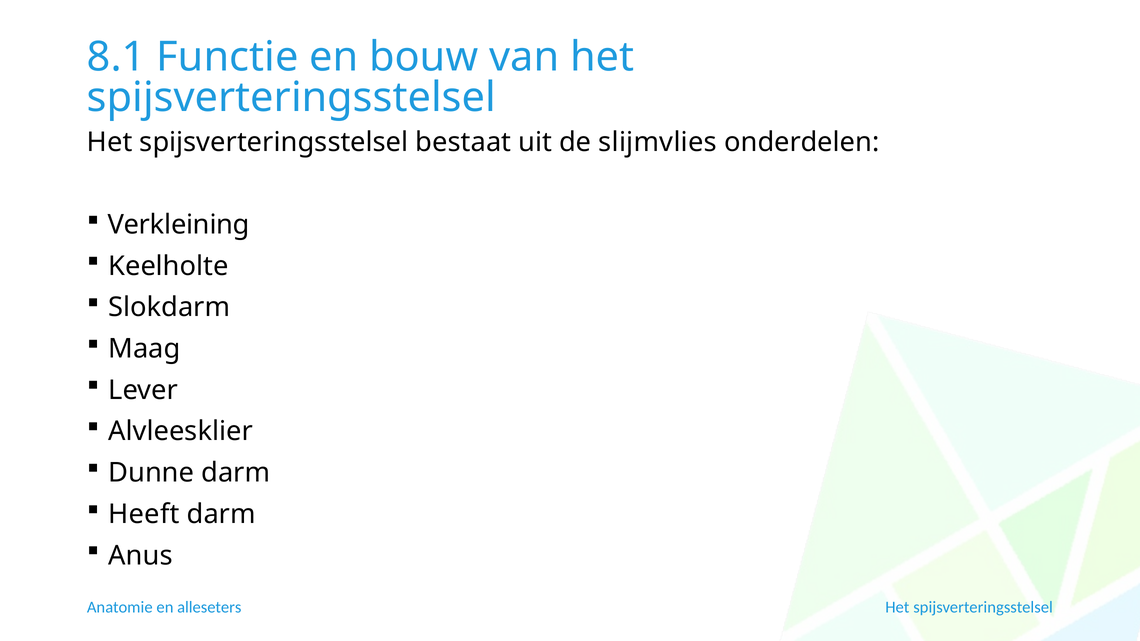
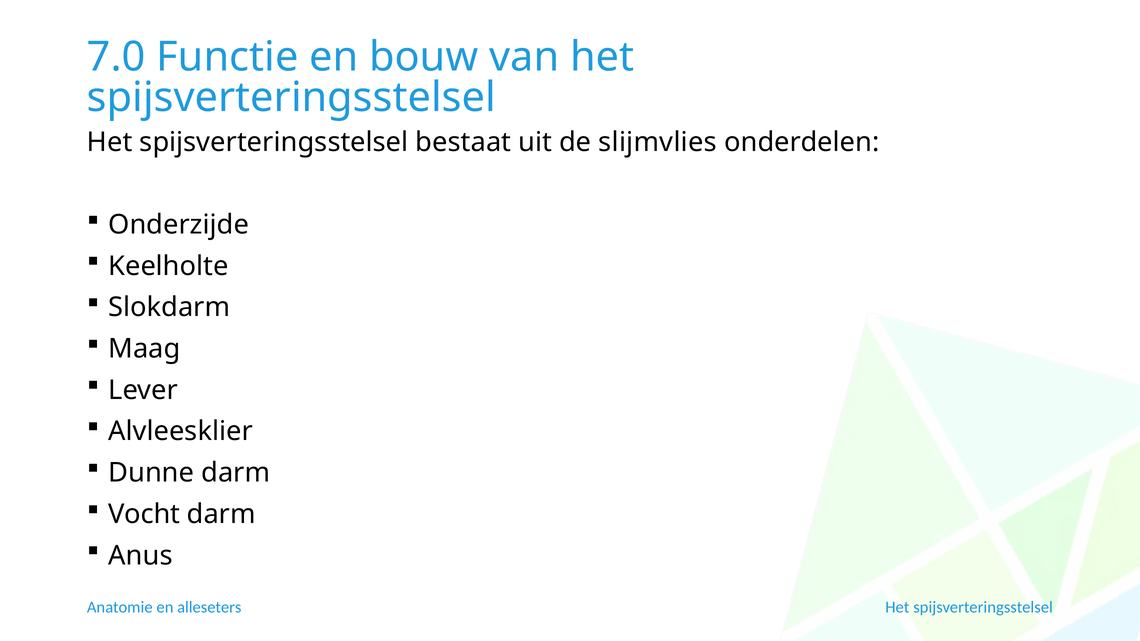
8.1: 8.1 -> 7.0 (116, 57)
Verkleining: Verkleining -> Onderzijde (179, 225)
Heeft: Heeft -> Vocht (144, 514)
